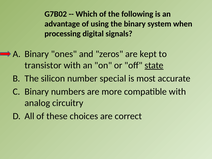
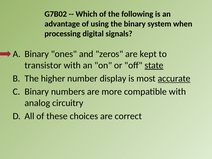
silicon: silicon -> higher (53, 78)
special: special -> display (113, 78)
accurate underline: none -> present (174, 78)
